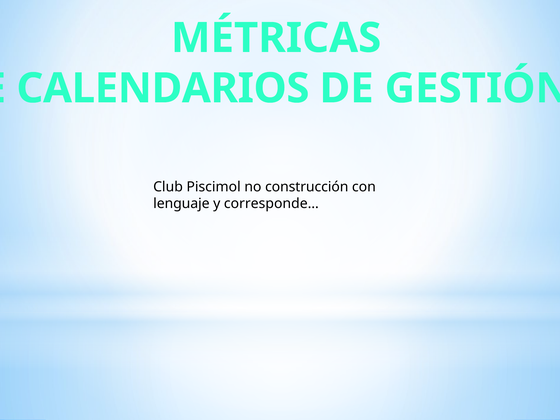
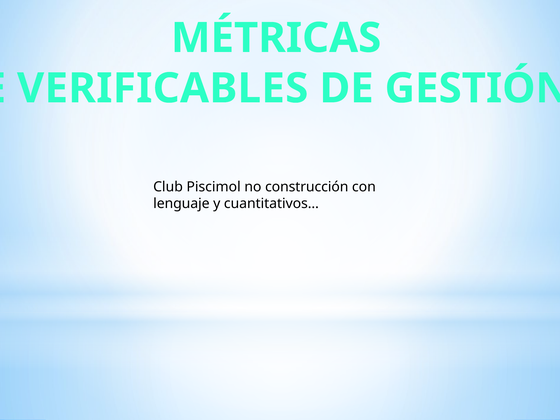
CALENDARIOS: CALENDARIOS -> VERIFICABLES (163, 88)
corresponde…: corresponde… -> cuantitativos… (271, 204)
